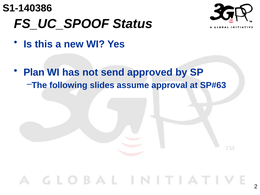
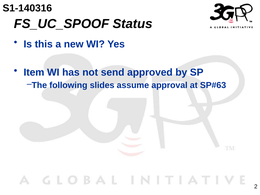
S1-140386: S1-140386 -> S1-140316 (27, 8)
Plan: Plan -> Item (34, 72)
